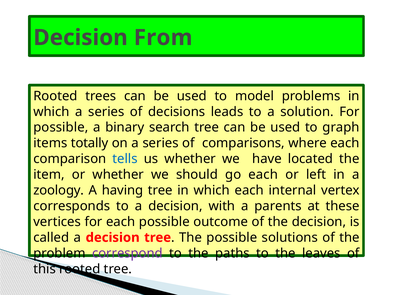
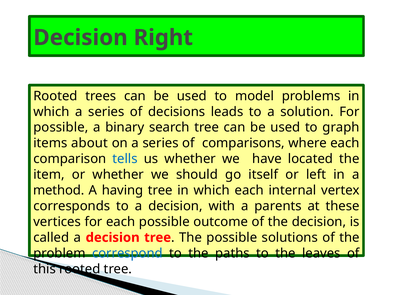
From: From -> Right (163, 38)
totally: totally -> about (89, 143)
go each: each -> itself (263, 174)
zoology: zoology -> method (59, 190)
correspond colour: purple -> blue (127, 253)
